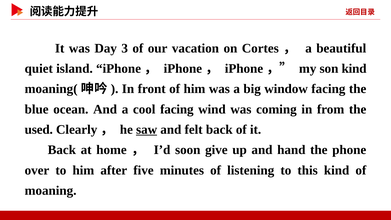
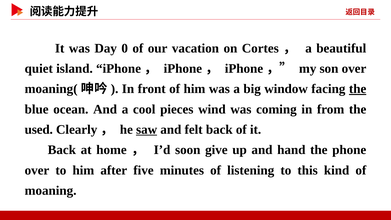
3: 3 -> 0 (125, 48)
son kind: kind -> over (354, 69)
the underline: none -> present (358, 89)
cool facing: facing -> pieces (177, 109)
